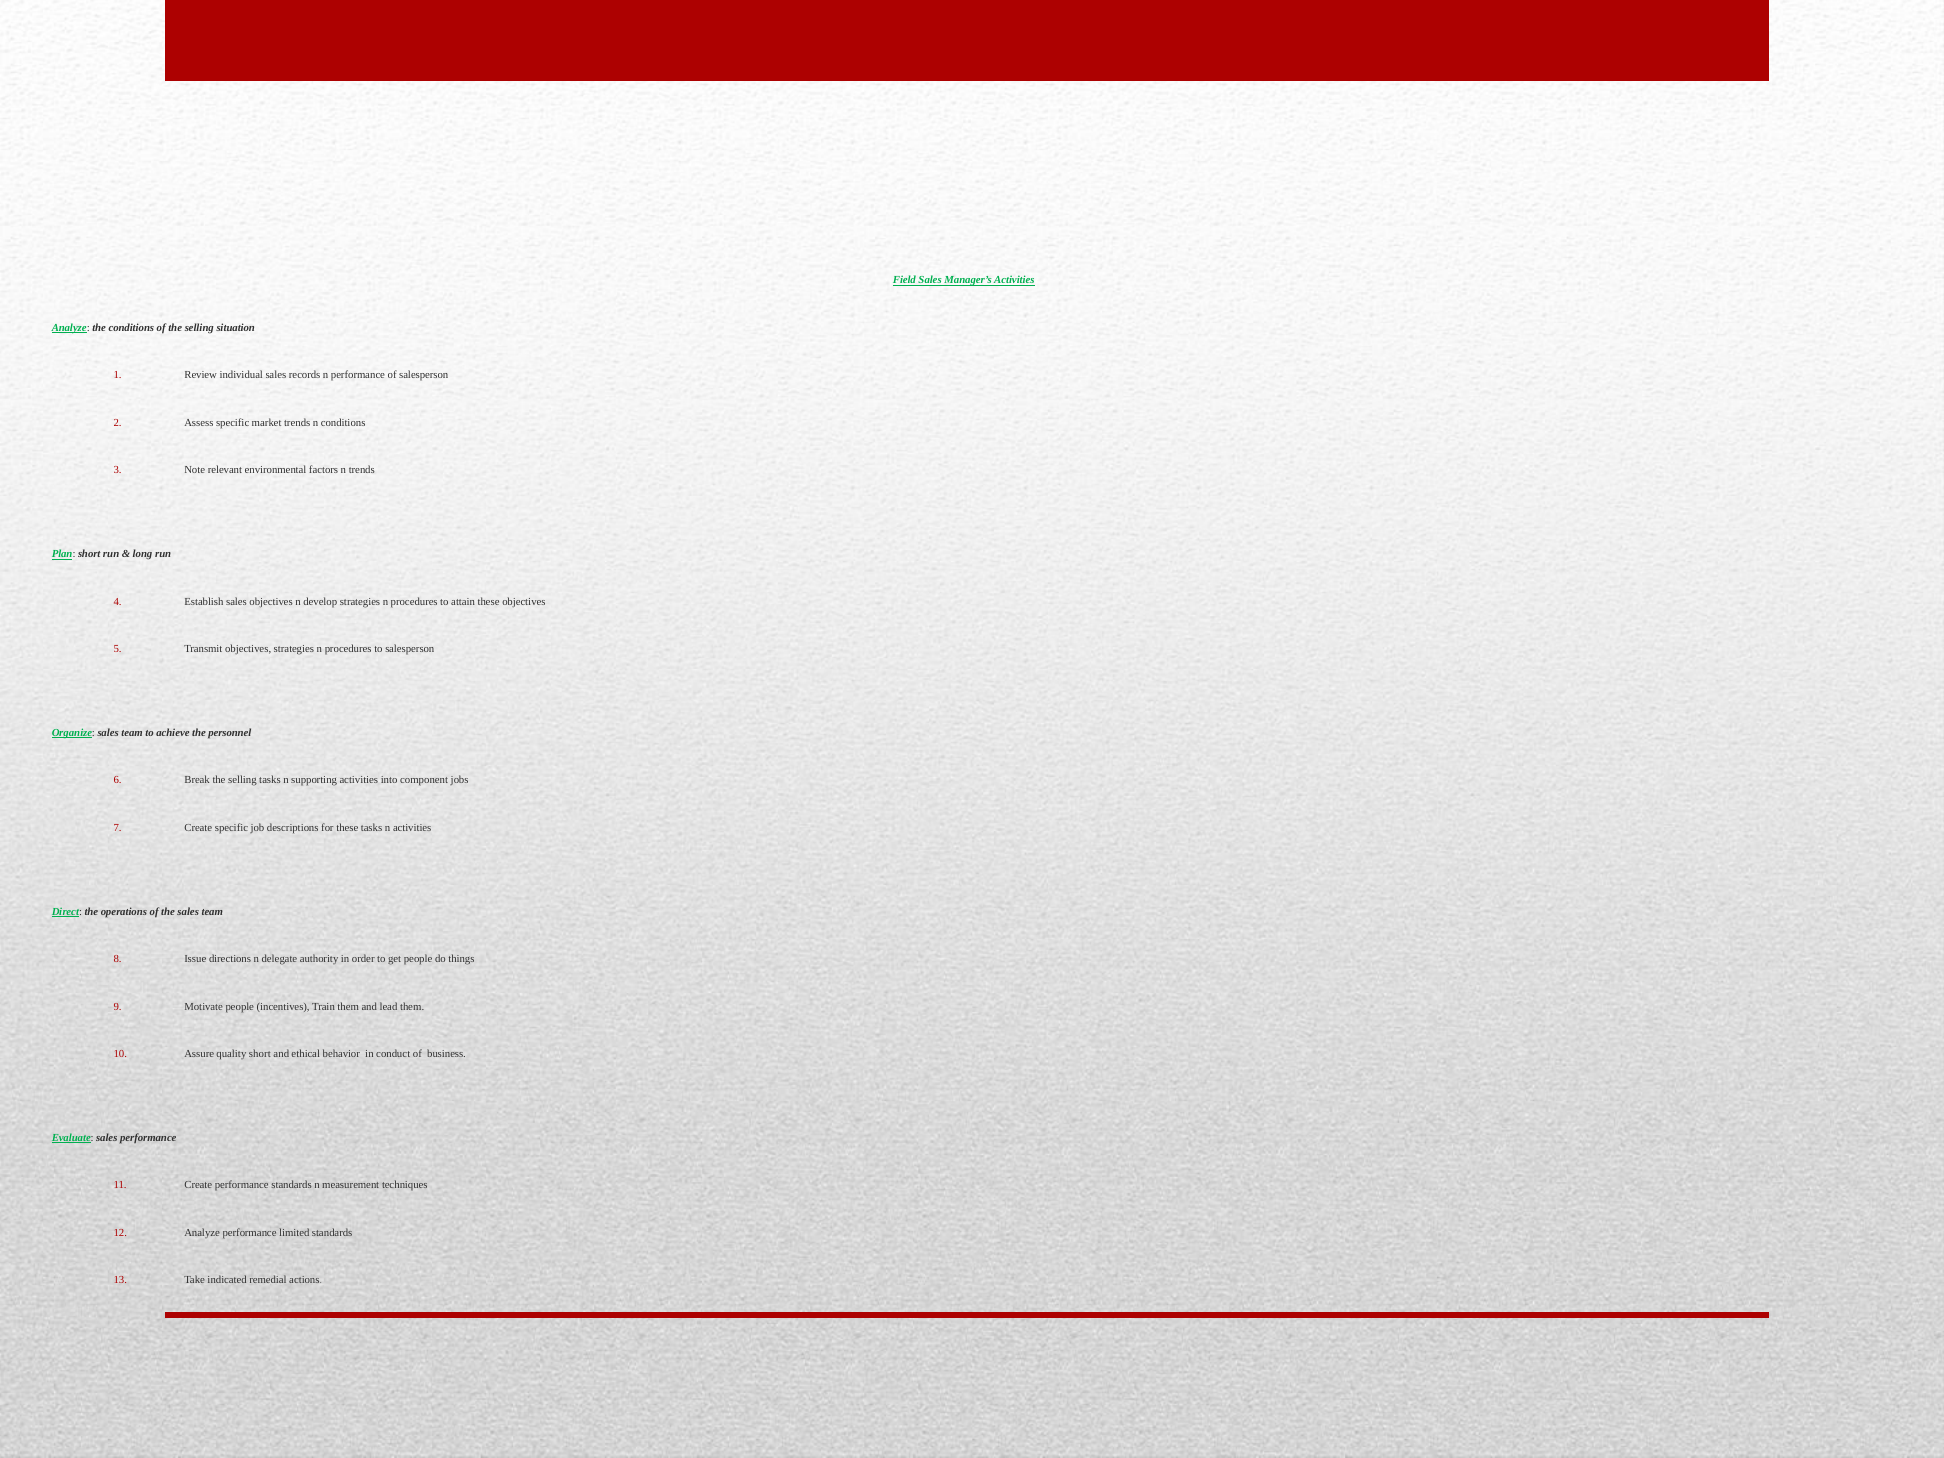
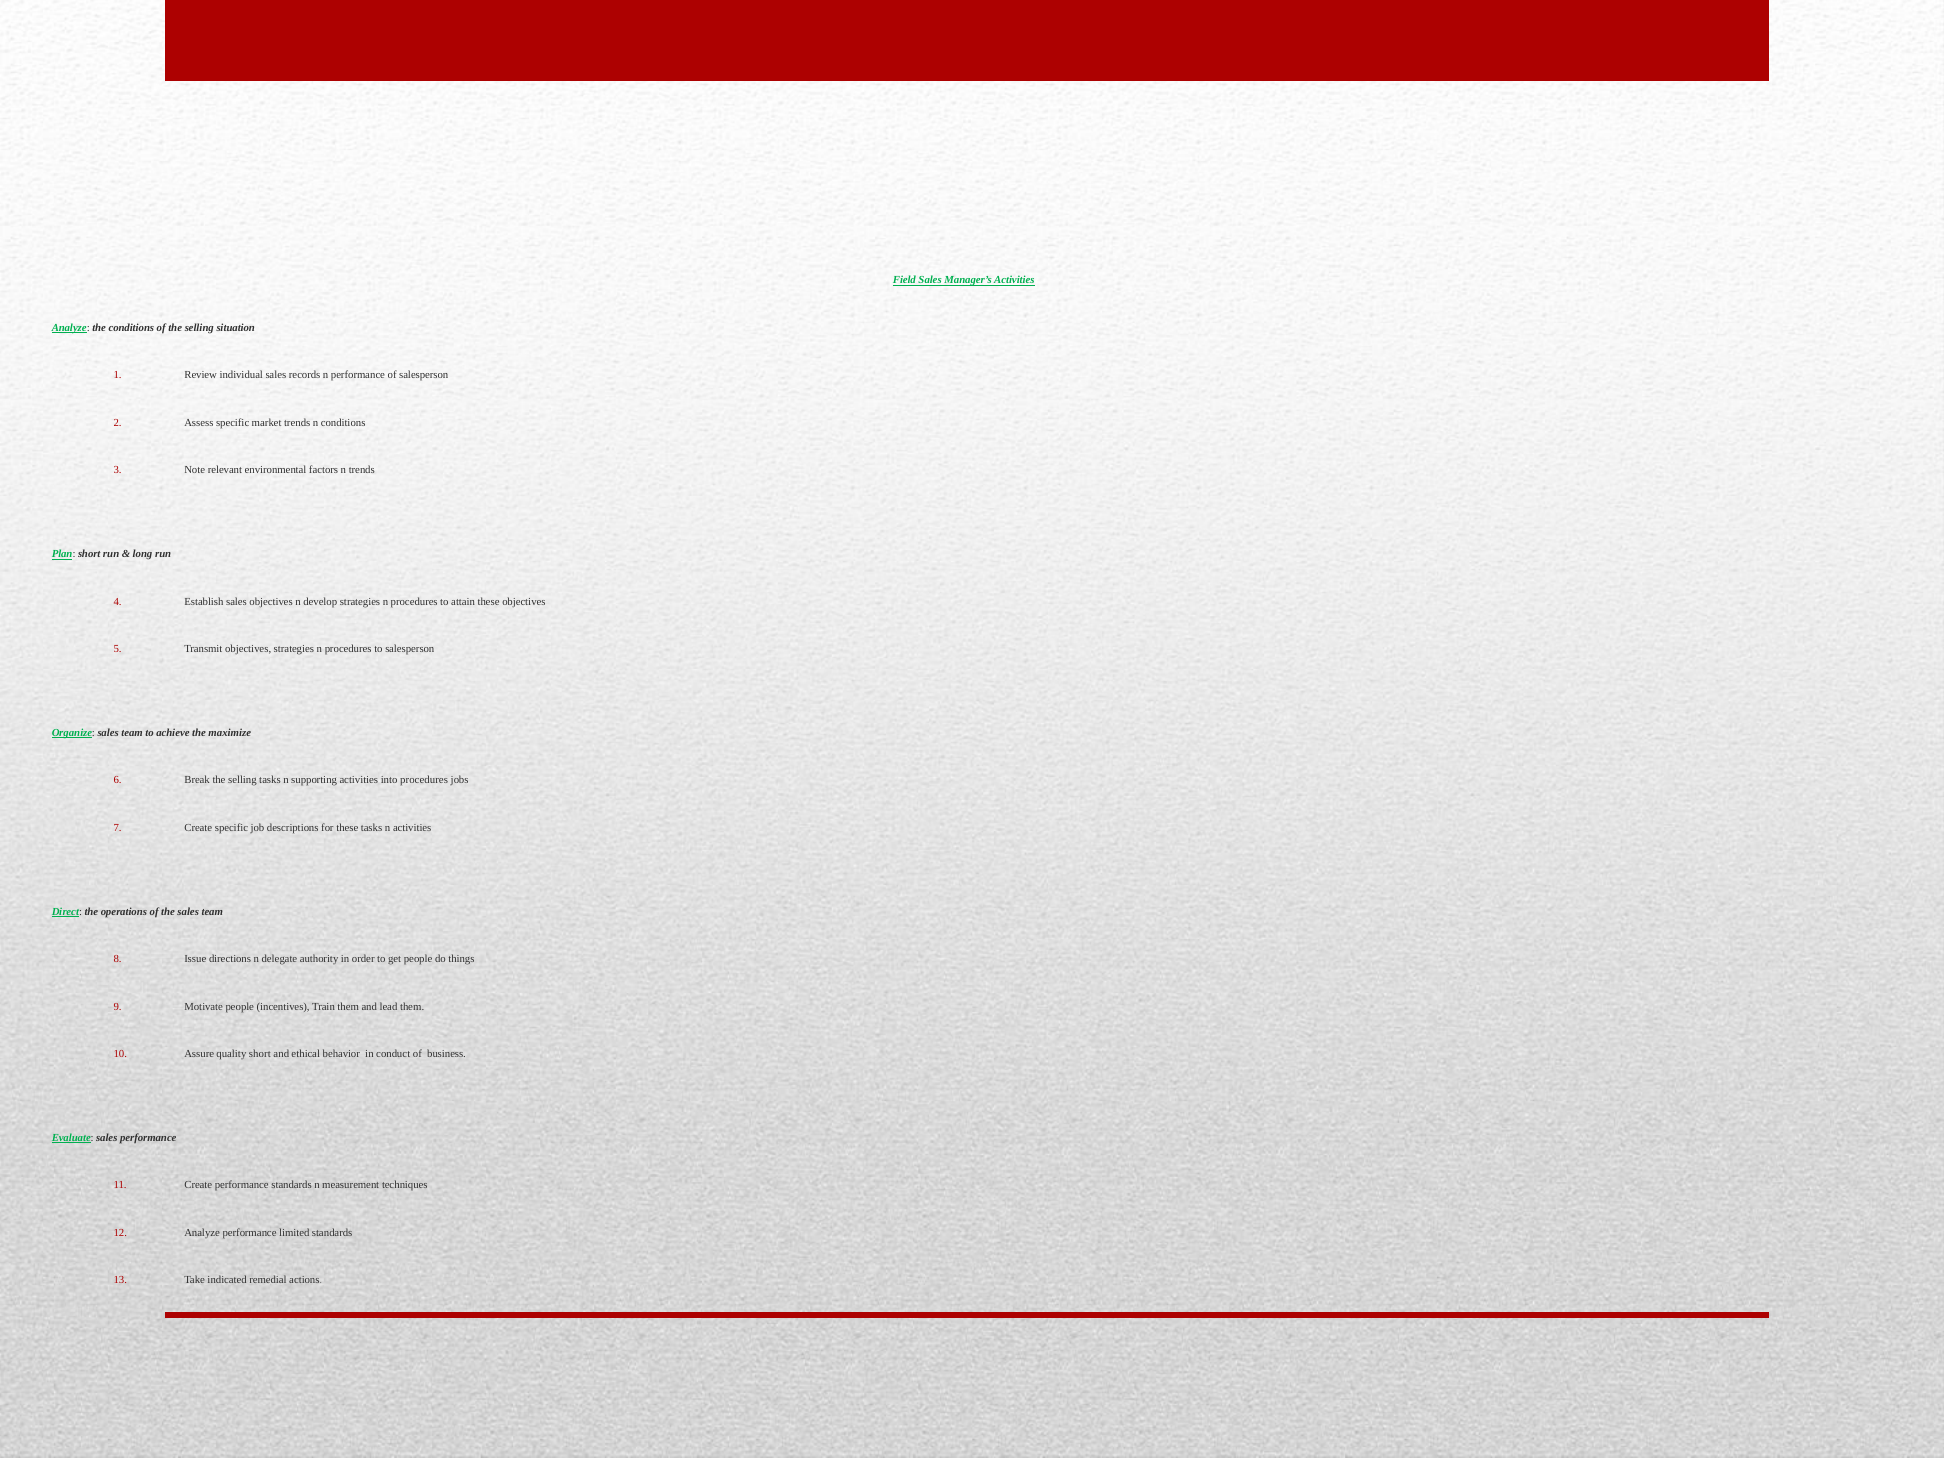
personnel: personnel -> maximize (230, 733)
into component: component -> procedures (424, 780)
